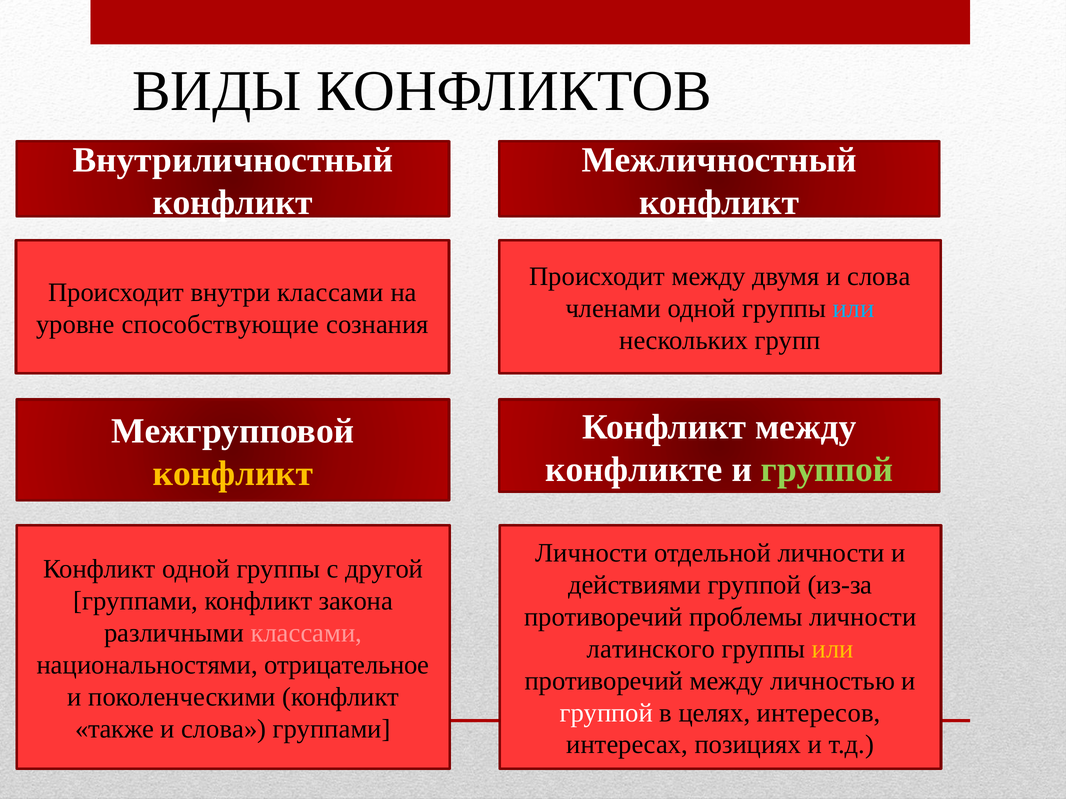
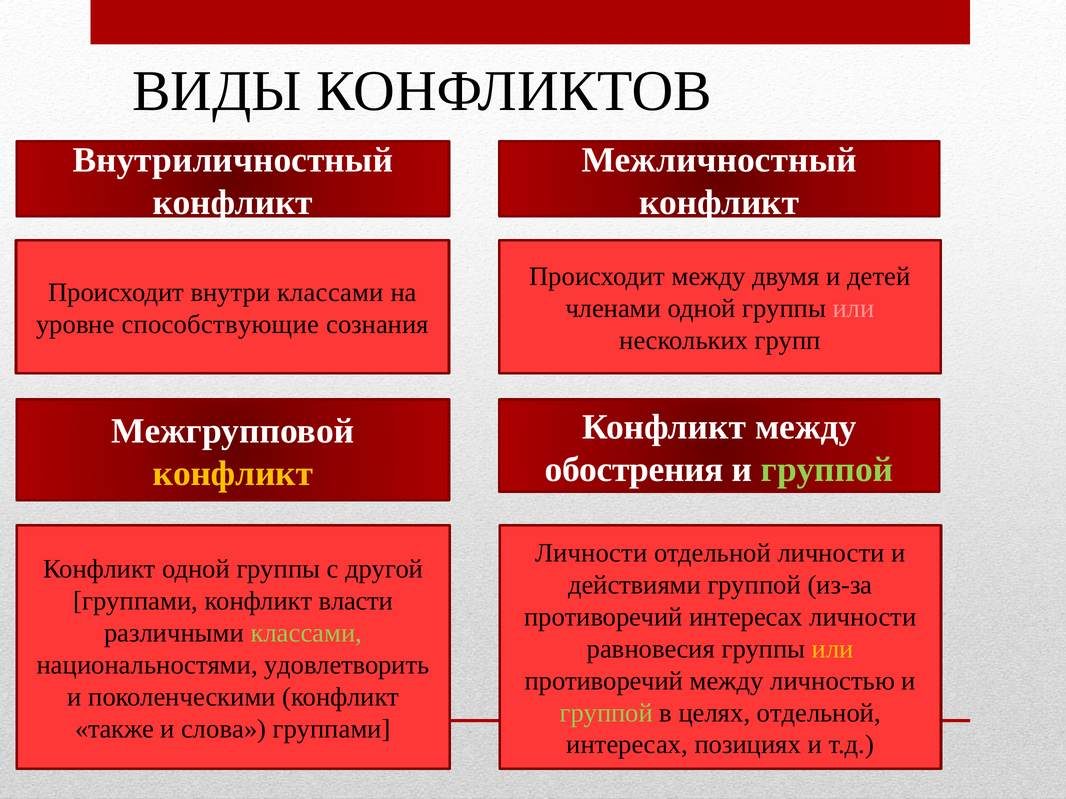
двумя и слова: слова -> детей (879, 277)
или colour: light blue -> pink (853, 309)
конфликте: конфликте -> обострения (634, 470)
закона: закона -> власти (356, 601)
противоречий проблемы: проблемы -> интересах (746, 617)
классами colour: pink -> light green (306, 633)
латинского: латинского -> равновесия (651, 649)
отрицательное: отрицательное -> удовлетворить (347, 665)
группой colour: white -> light green (606, 713)
целях интересов: интересов -> отдельной (819, 713)
